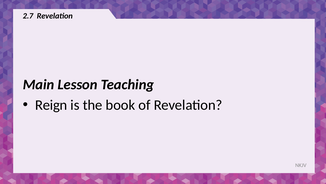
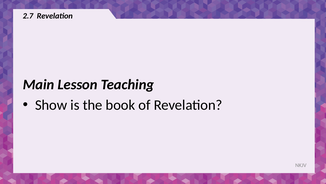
Reign: Reign -> Show (51, 105)
